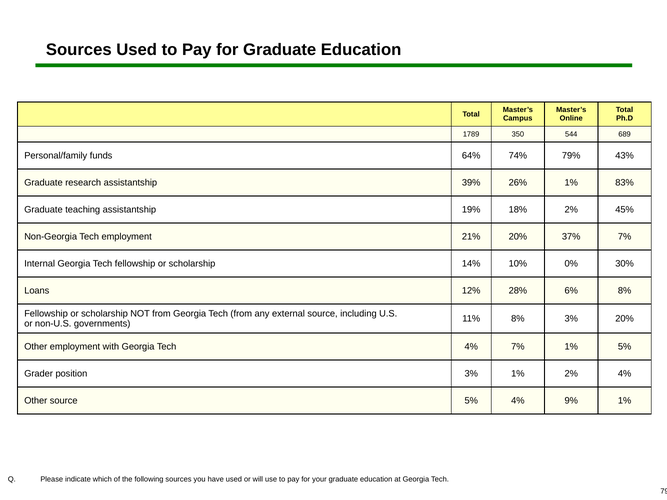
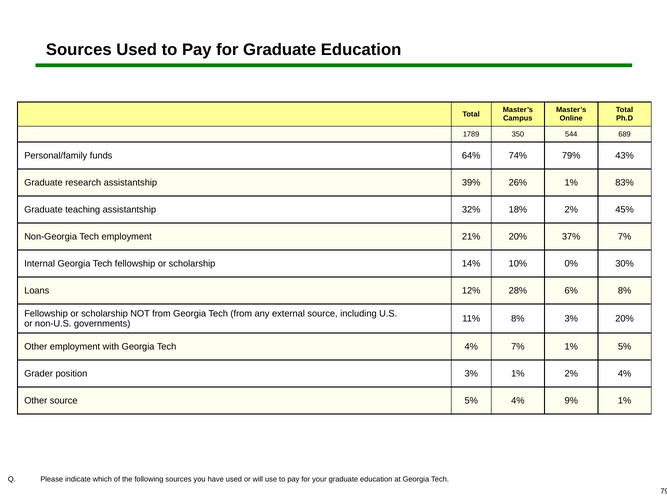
19%: 19% -> 32% (471, 210)
